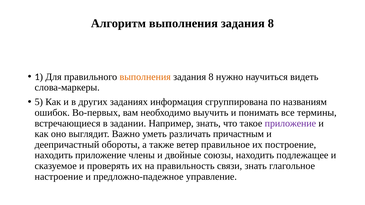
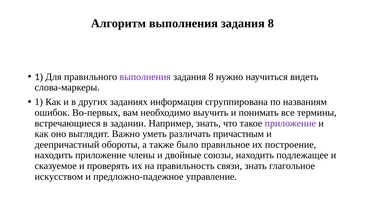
выполнения colour: orange -> purple (145, 77)
5: 5 -> 1 (39, 102)
ветер: ветер -> было (187, 145)
настроение: настроение -> искусством (59, 177)
